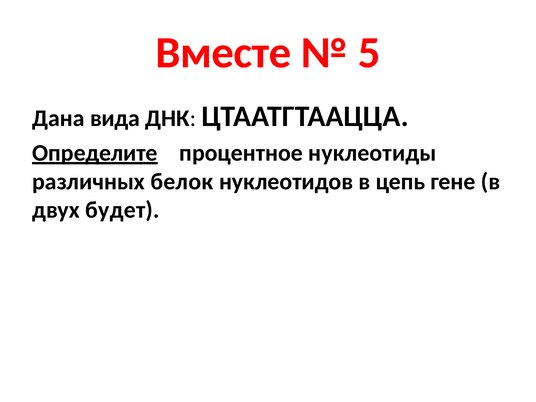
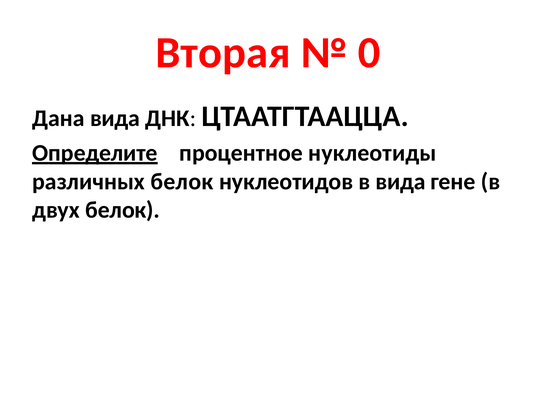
Вместе: Вместе -> Вторая (223, 53)
5: 5 -> 0 (369, 53)
в цепь: цепь -> вида (400, 182)
двух будет: будет -> белок (123, 210)
